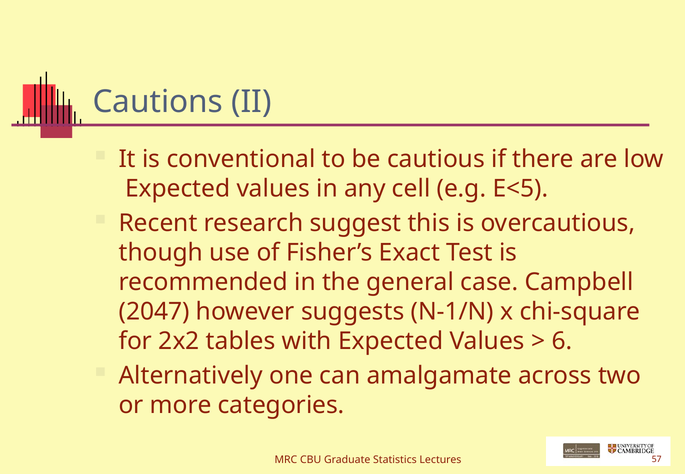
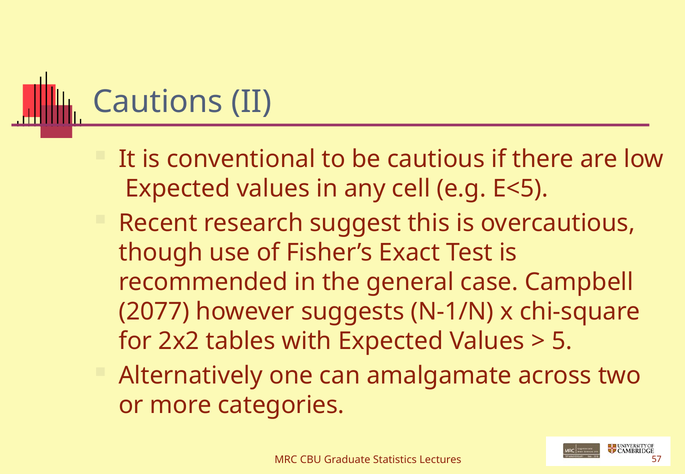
2047: 2047 -> 2077 (154, 312)
6: 6 -> 5 (562, 341)
